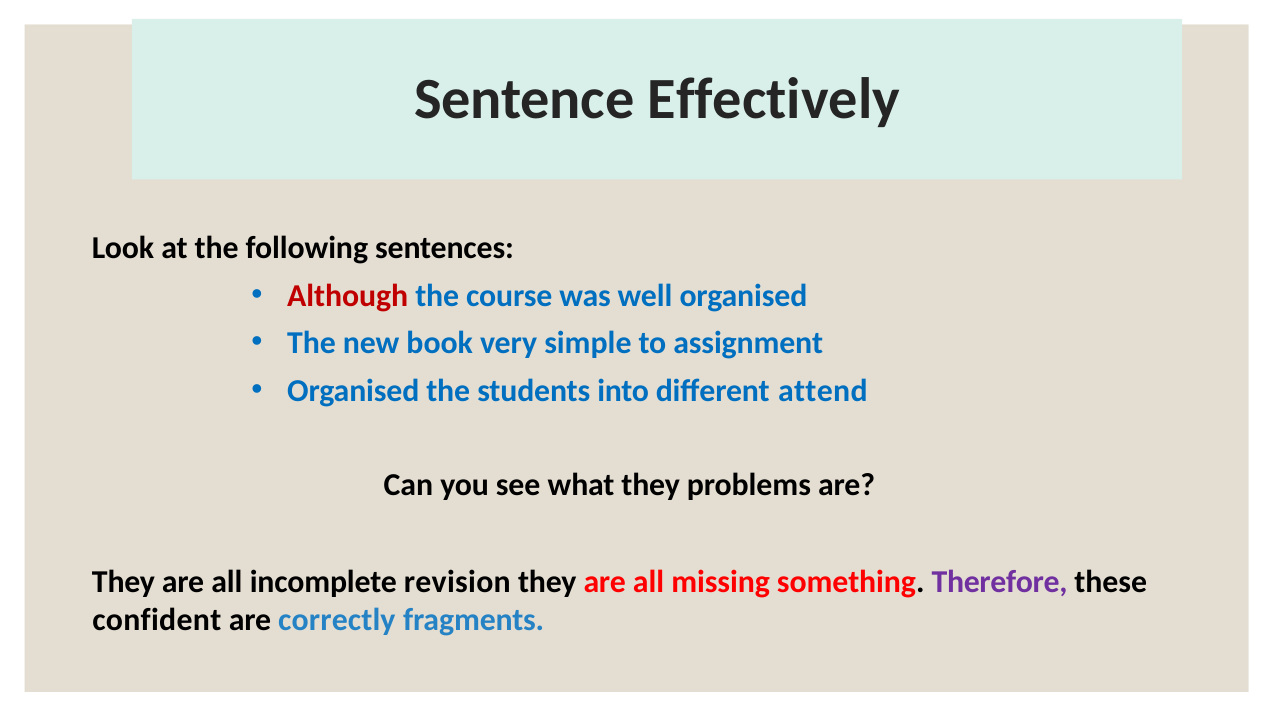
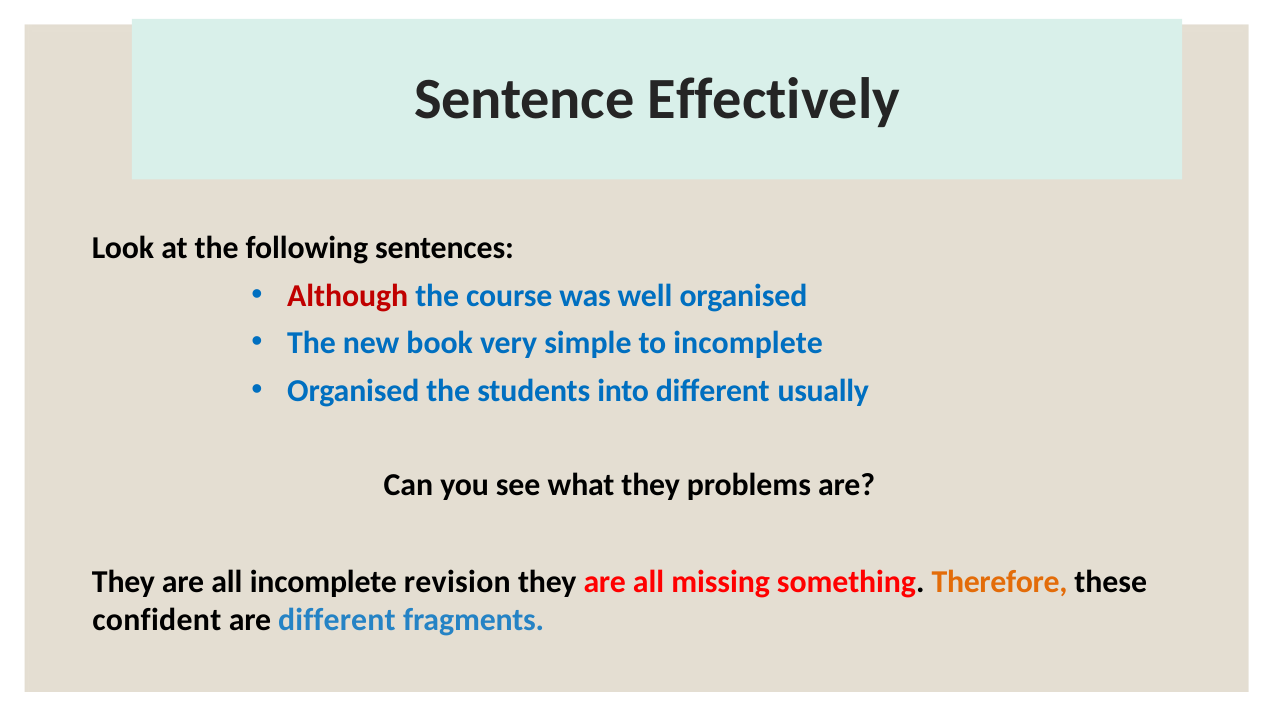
to assignment: assignment -> incomplete (748, 343)
attend: attend -> usually (823, 391)
Therefore colour: purple -> orange (1000, 582)
are correctly: correctly -> different (337, 620)
